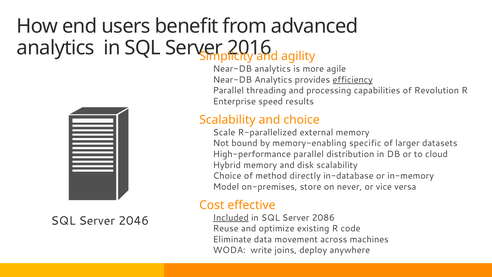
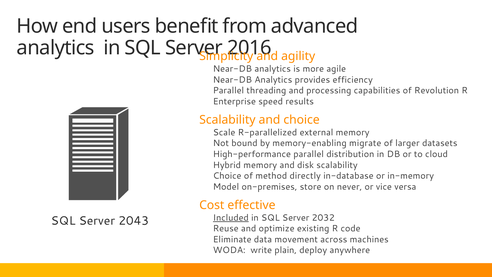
efficiency underline: present -> none (353, 80)
specific: specific -> migrate (365, 143)
2086: 2086 -> 2032 (323, 217)
2046: 2046 -> 2043 (134, 221)
joins: joins -> plain (286, 250)
